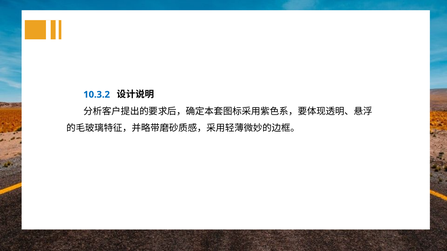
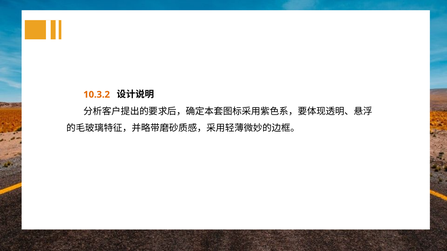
10.3.2 colour: blue -> orange (97, 95)
